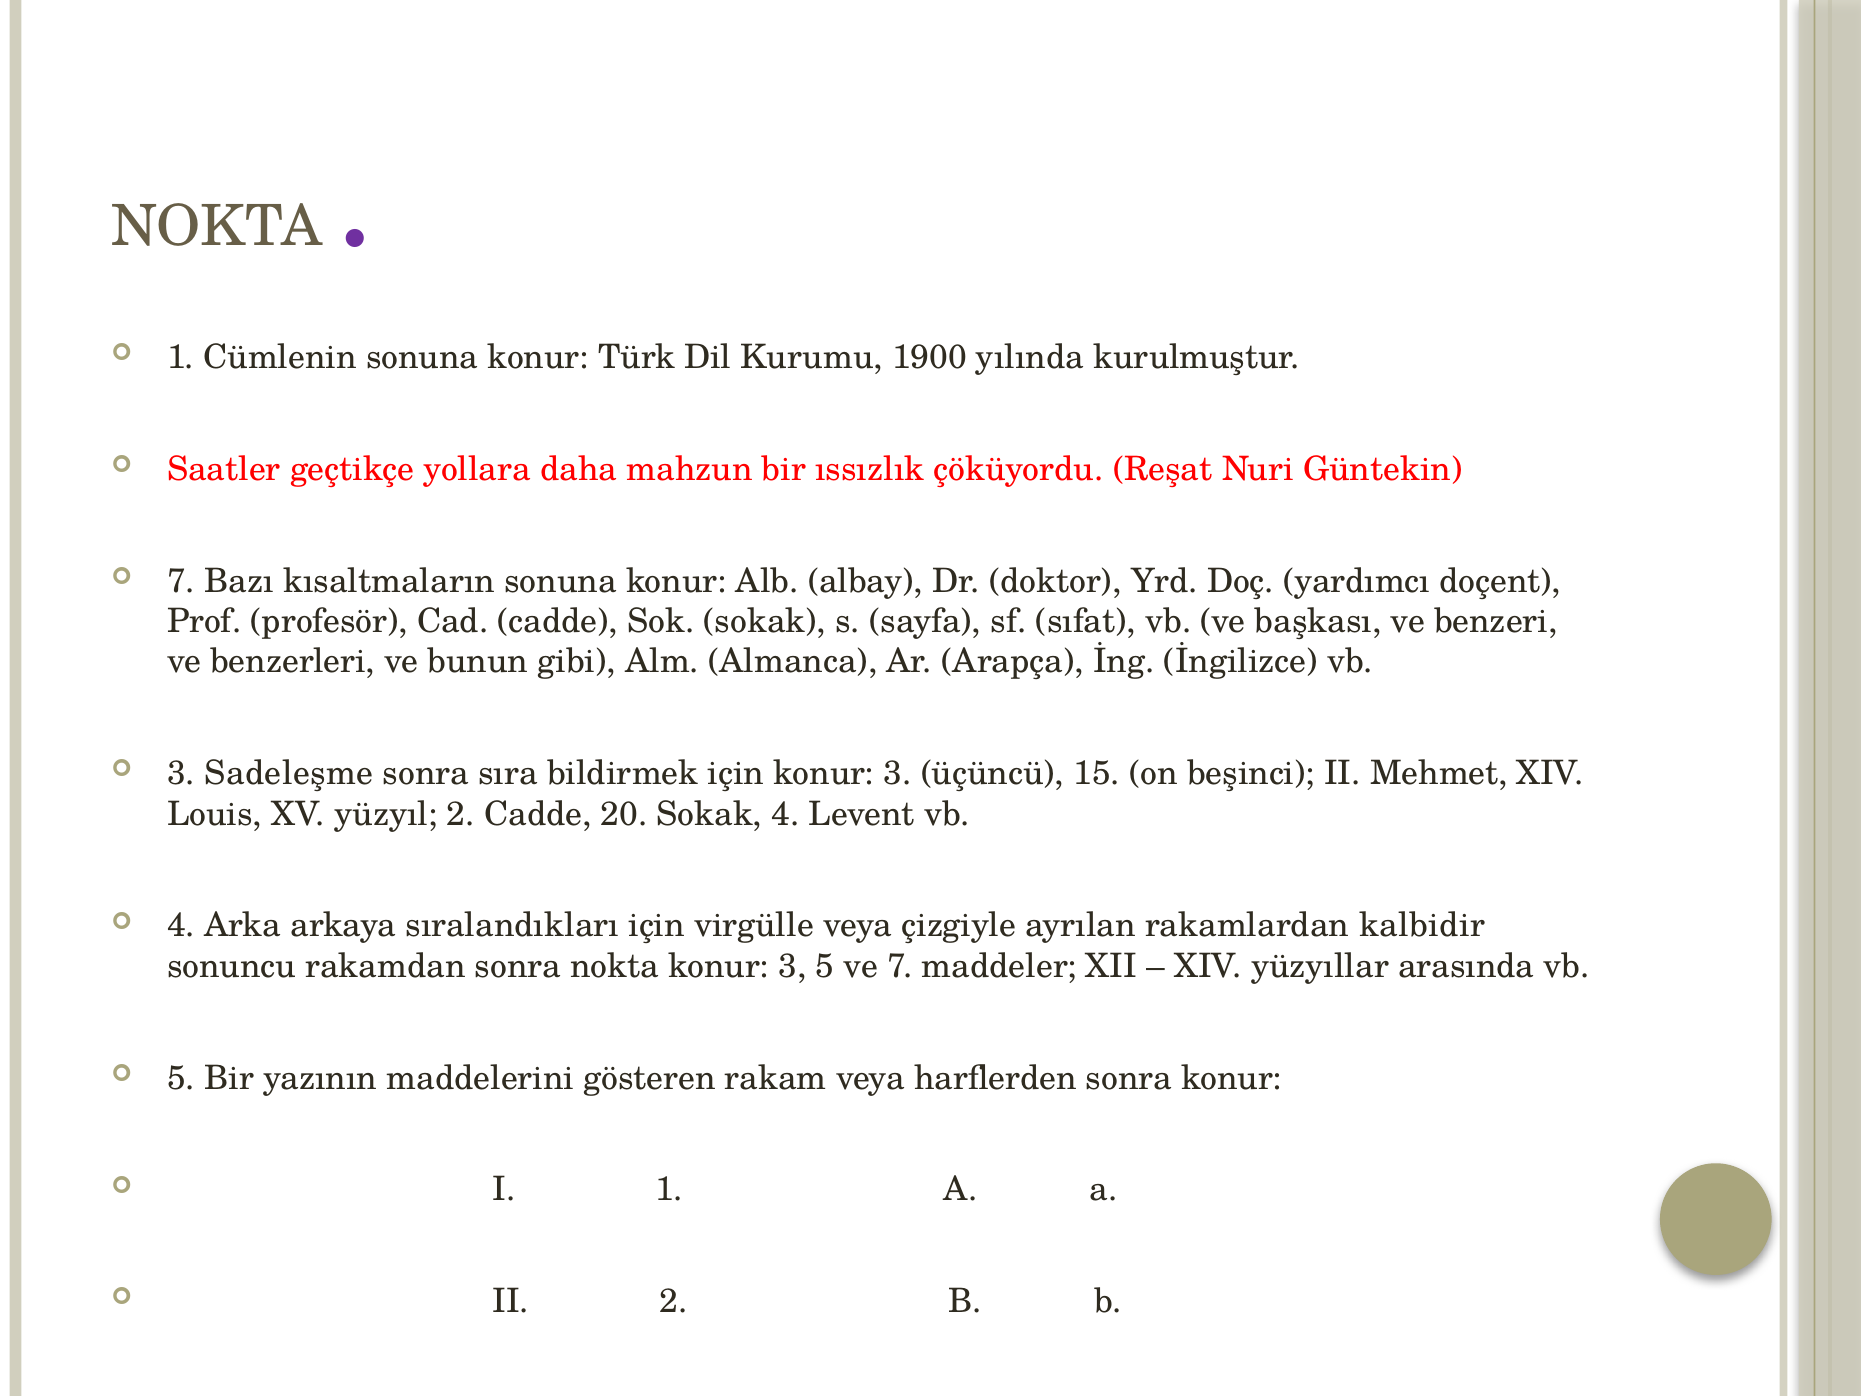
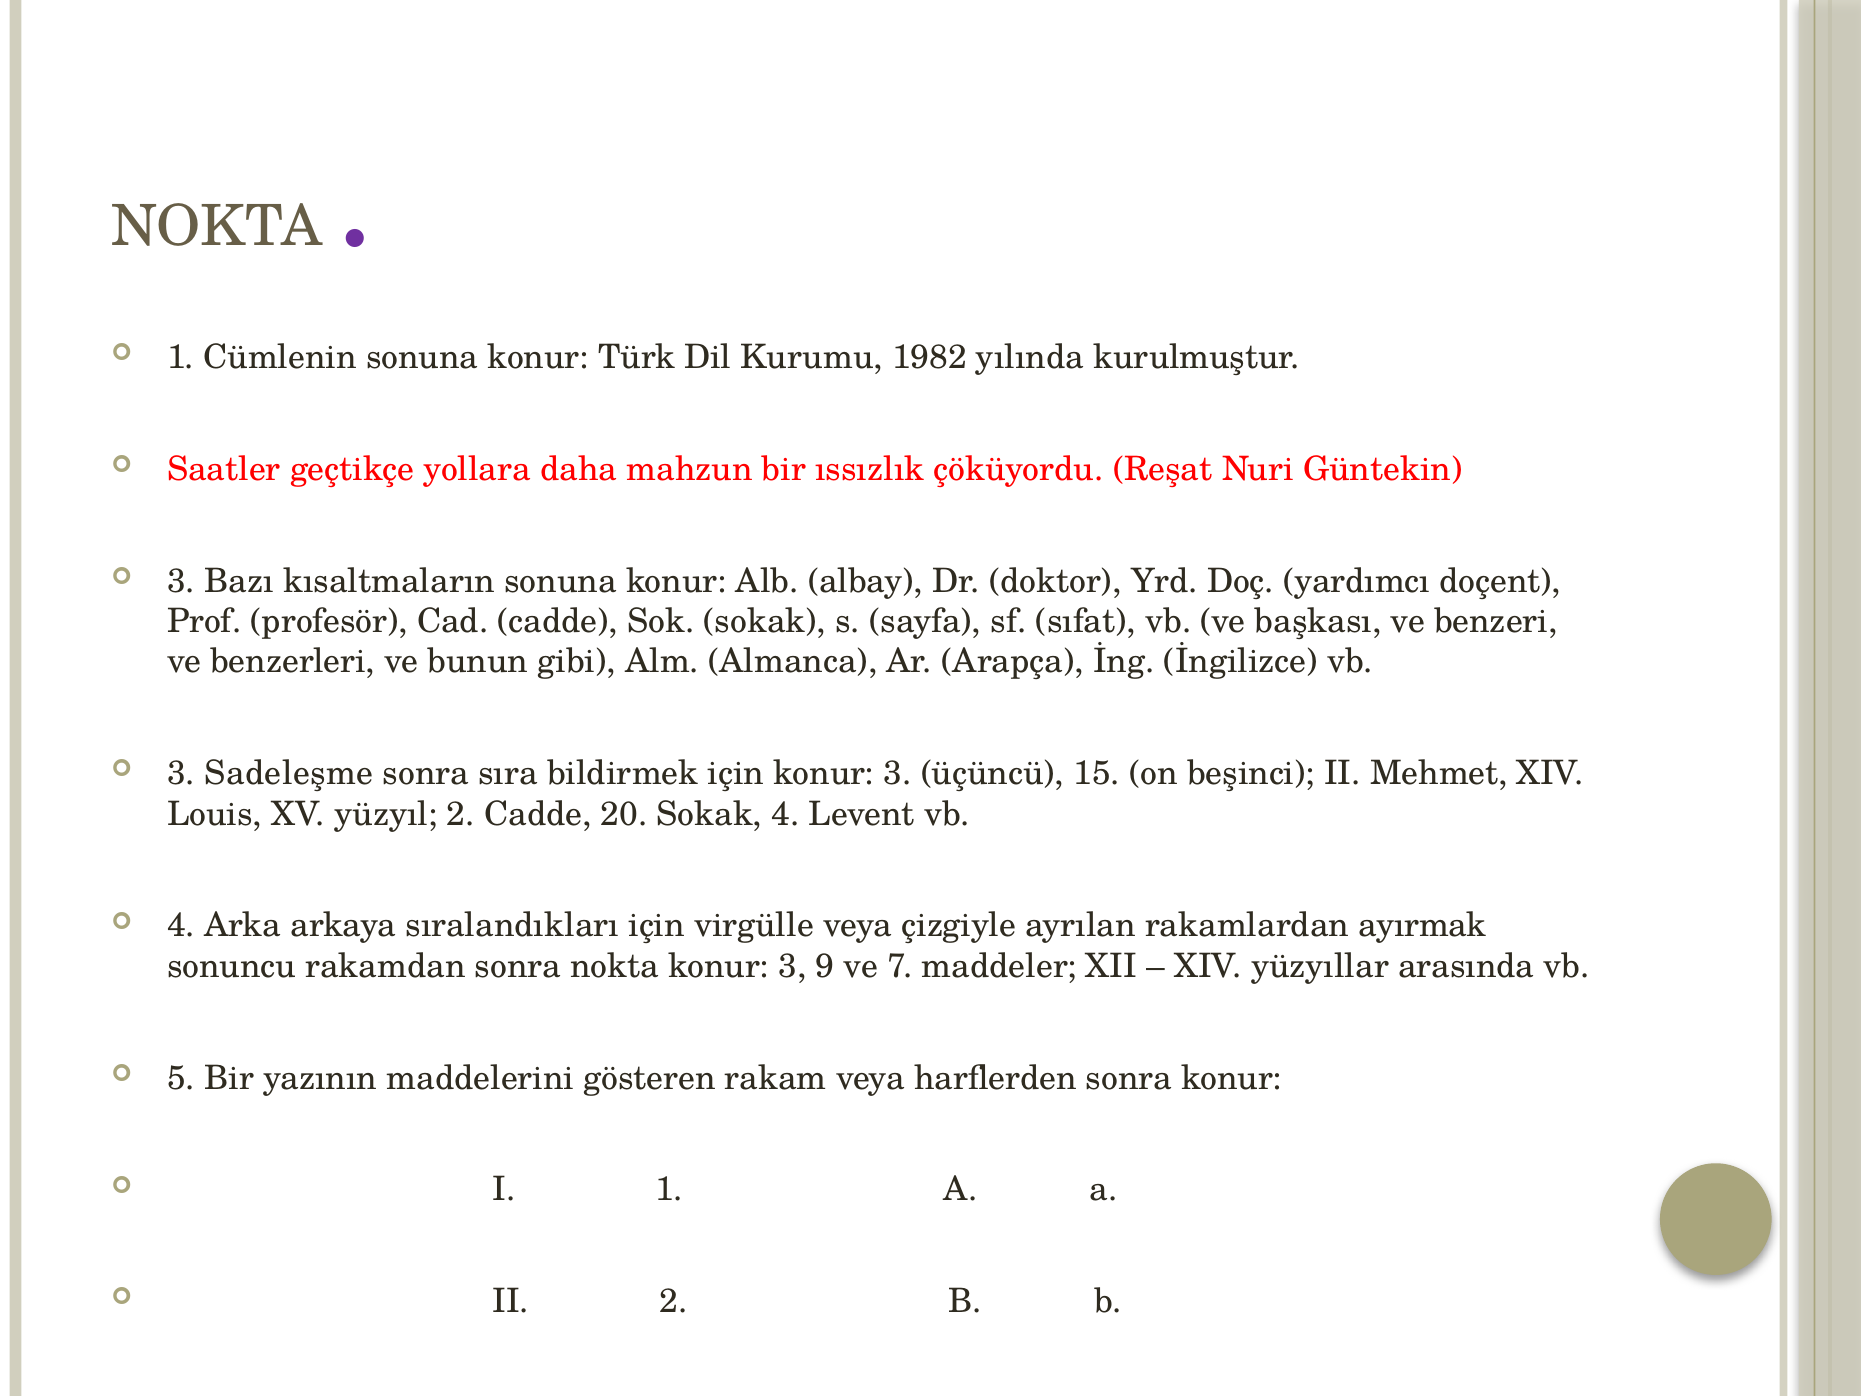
1900: 1900 -> 1982 (929, 357)
7: 7 -> 3 (181, 581)
kalbidir: kalbidir -> ayırmak (1422, 926)
3 5: 5 -> 9 (825, 966)
